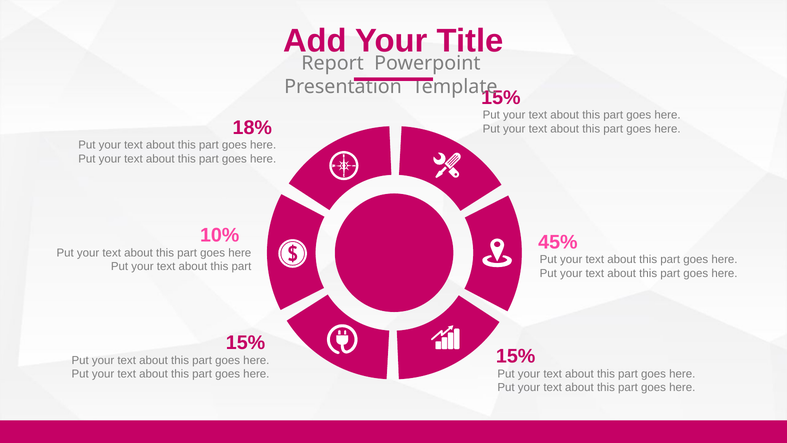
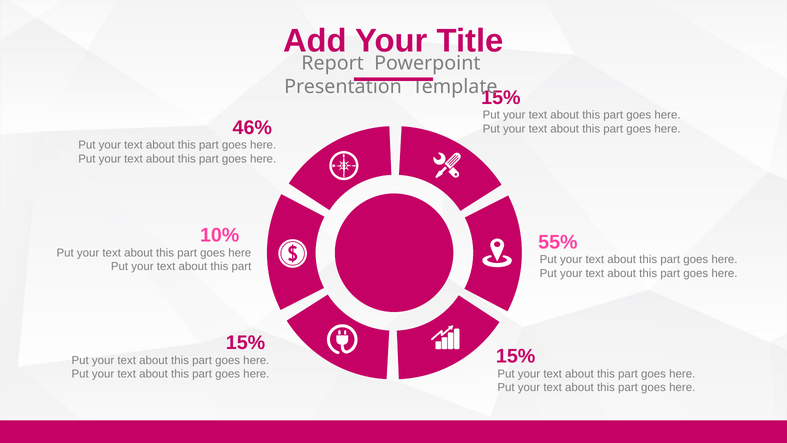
18%: 18% -> 46% (252, 128)
45%: 45% -> 55% (558, 242)
